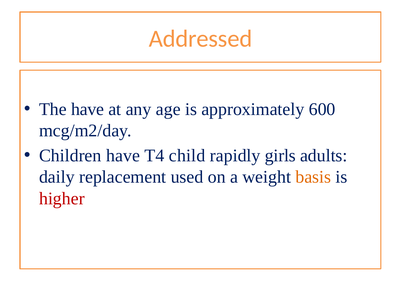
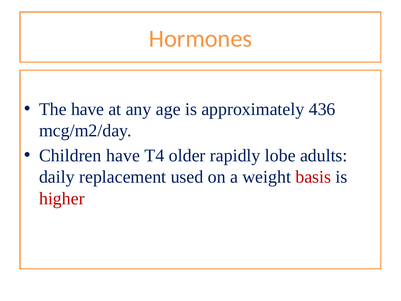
Addressed: Addressed -> Hormones (200, 39)
600: 600 -> 436 (322, 109)
child: child -> older (187, 155)
girls: girls -> lobe (280, 155)
basis colour: orange -> red (313, 177)
